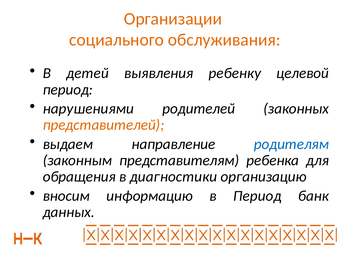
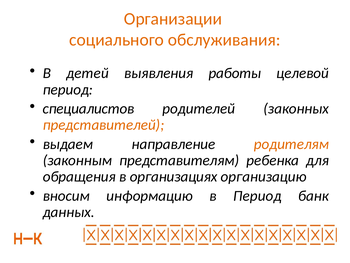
ребенку: ребенку -> работы (235, 73)
нарушениями: нарушениями -> специалистов (89, 108)
родителям colour: blue -> orange (291, 144)
диагностики: диагностики -> организациях (174, 176)
